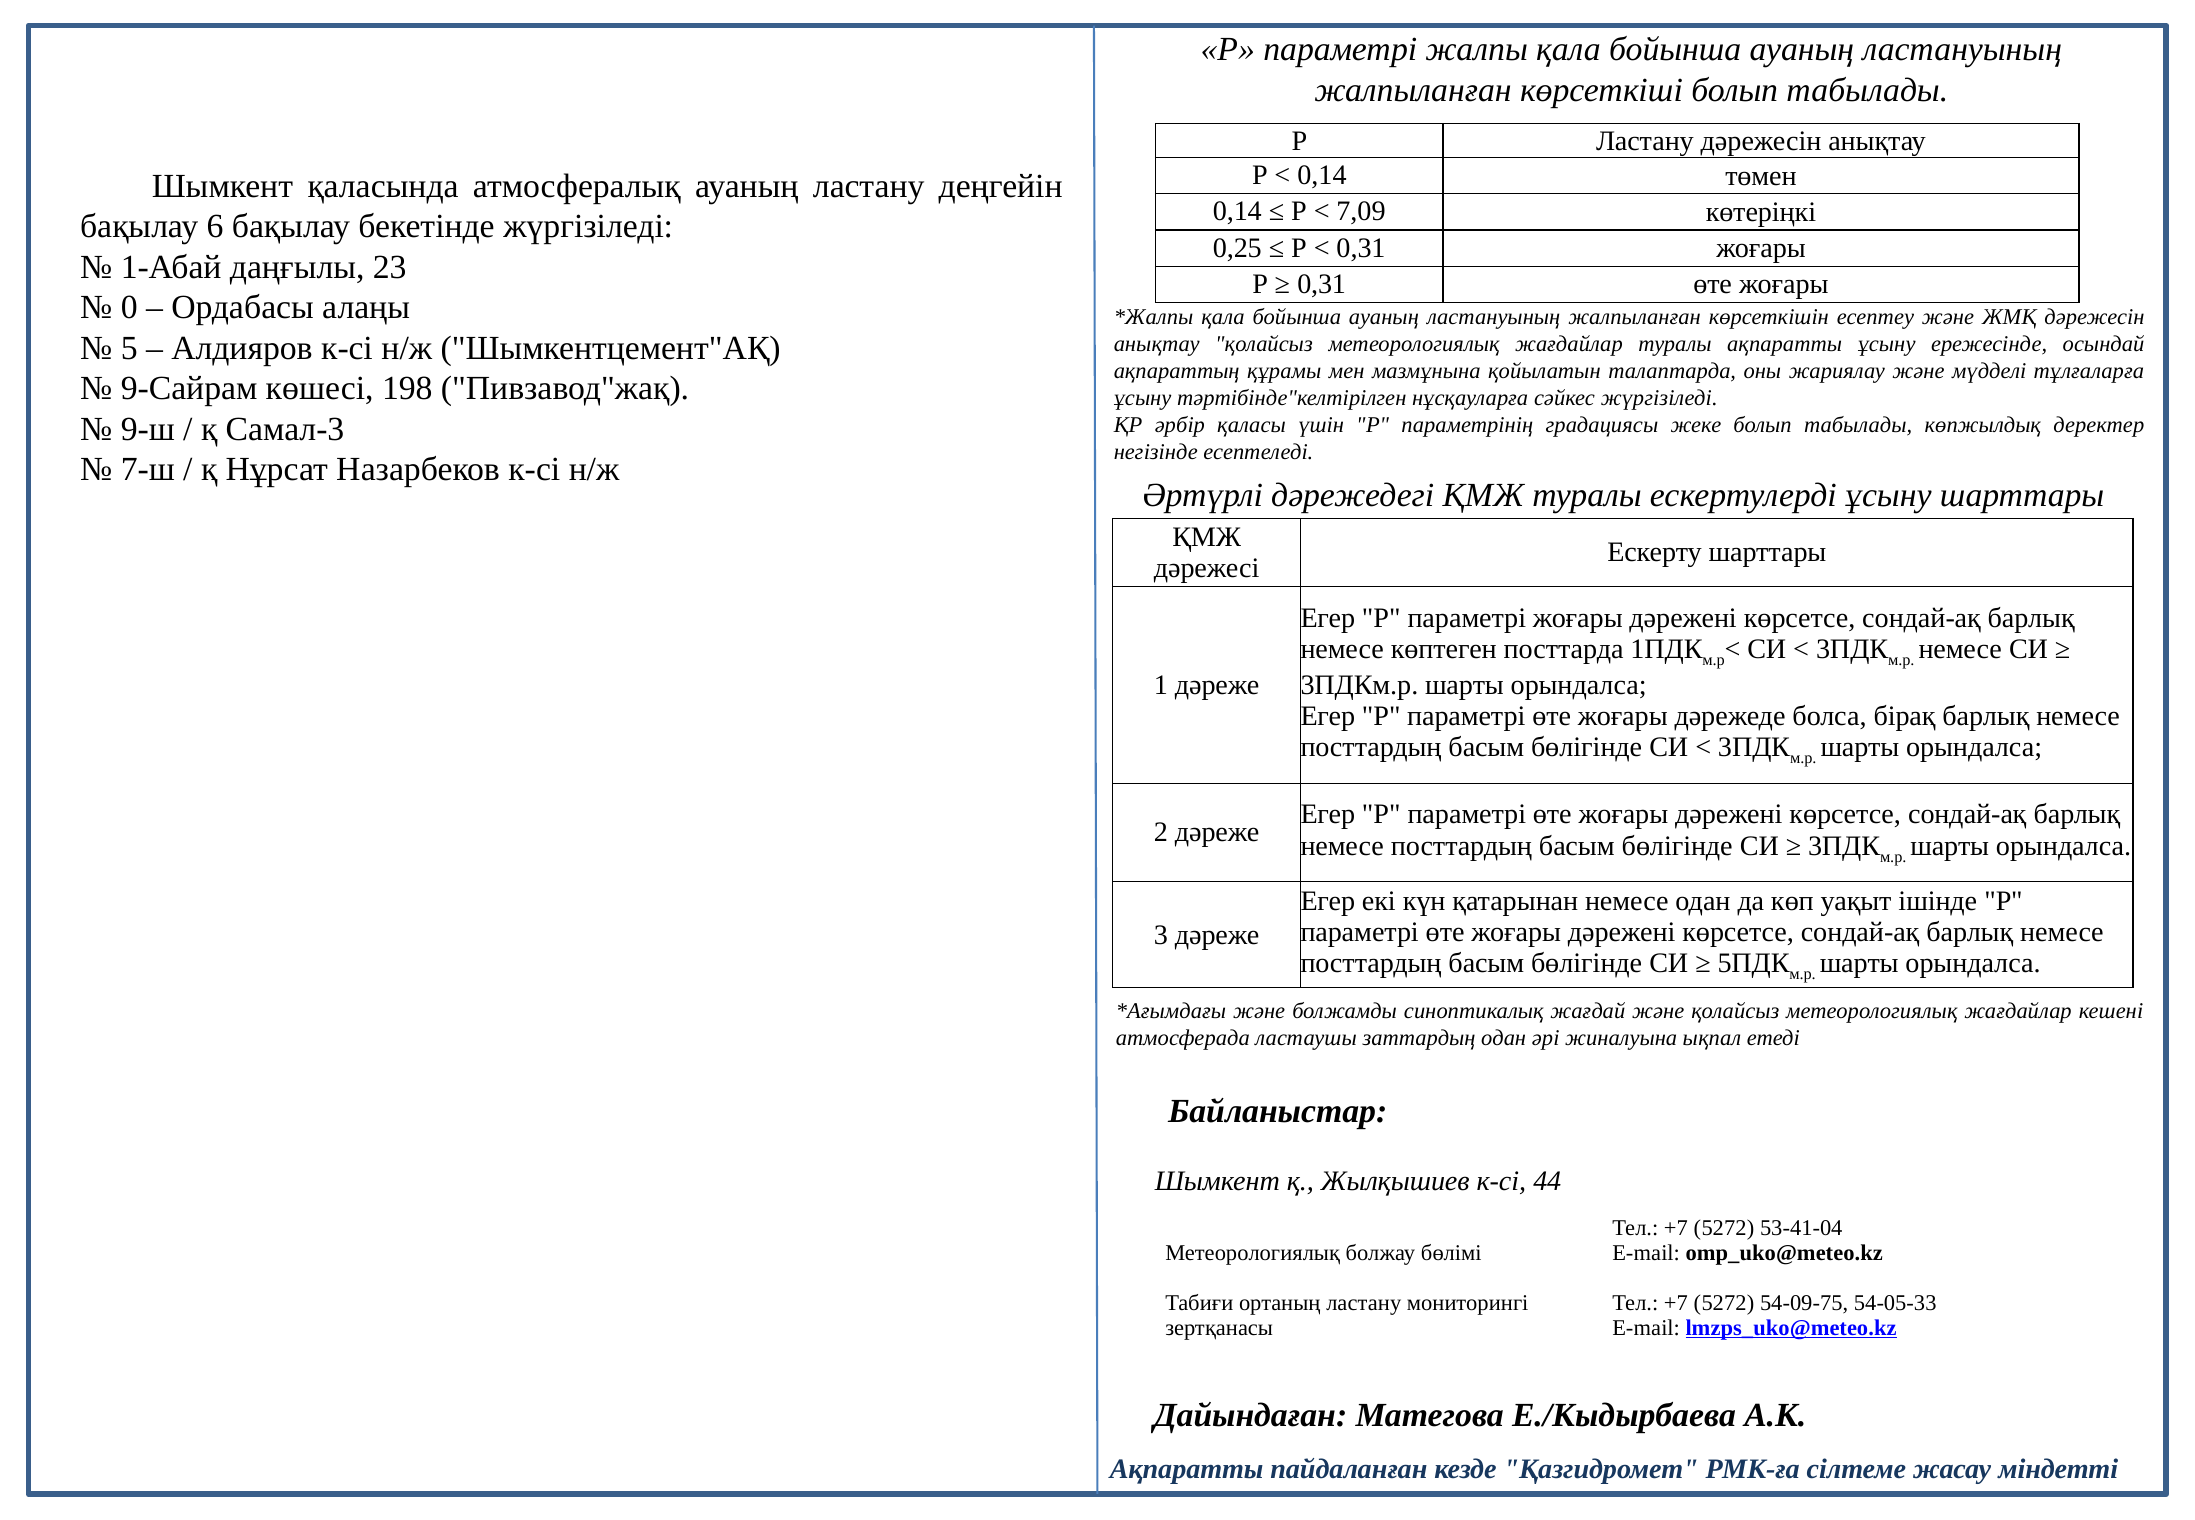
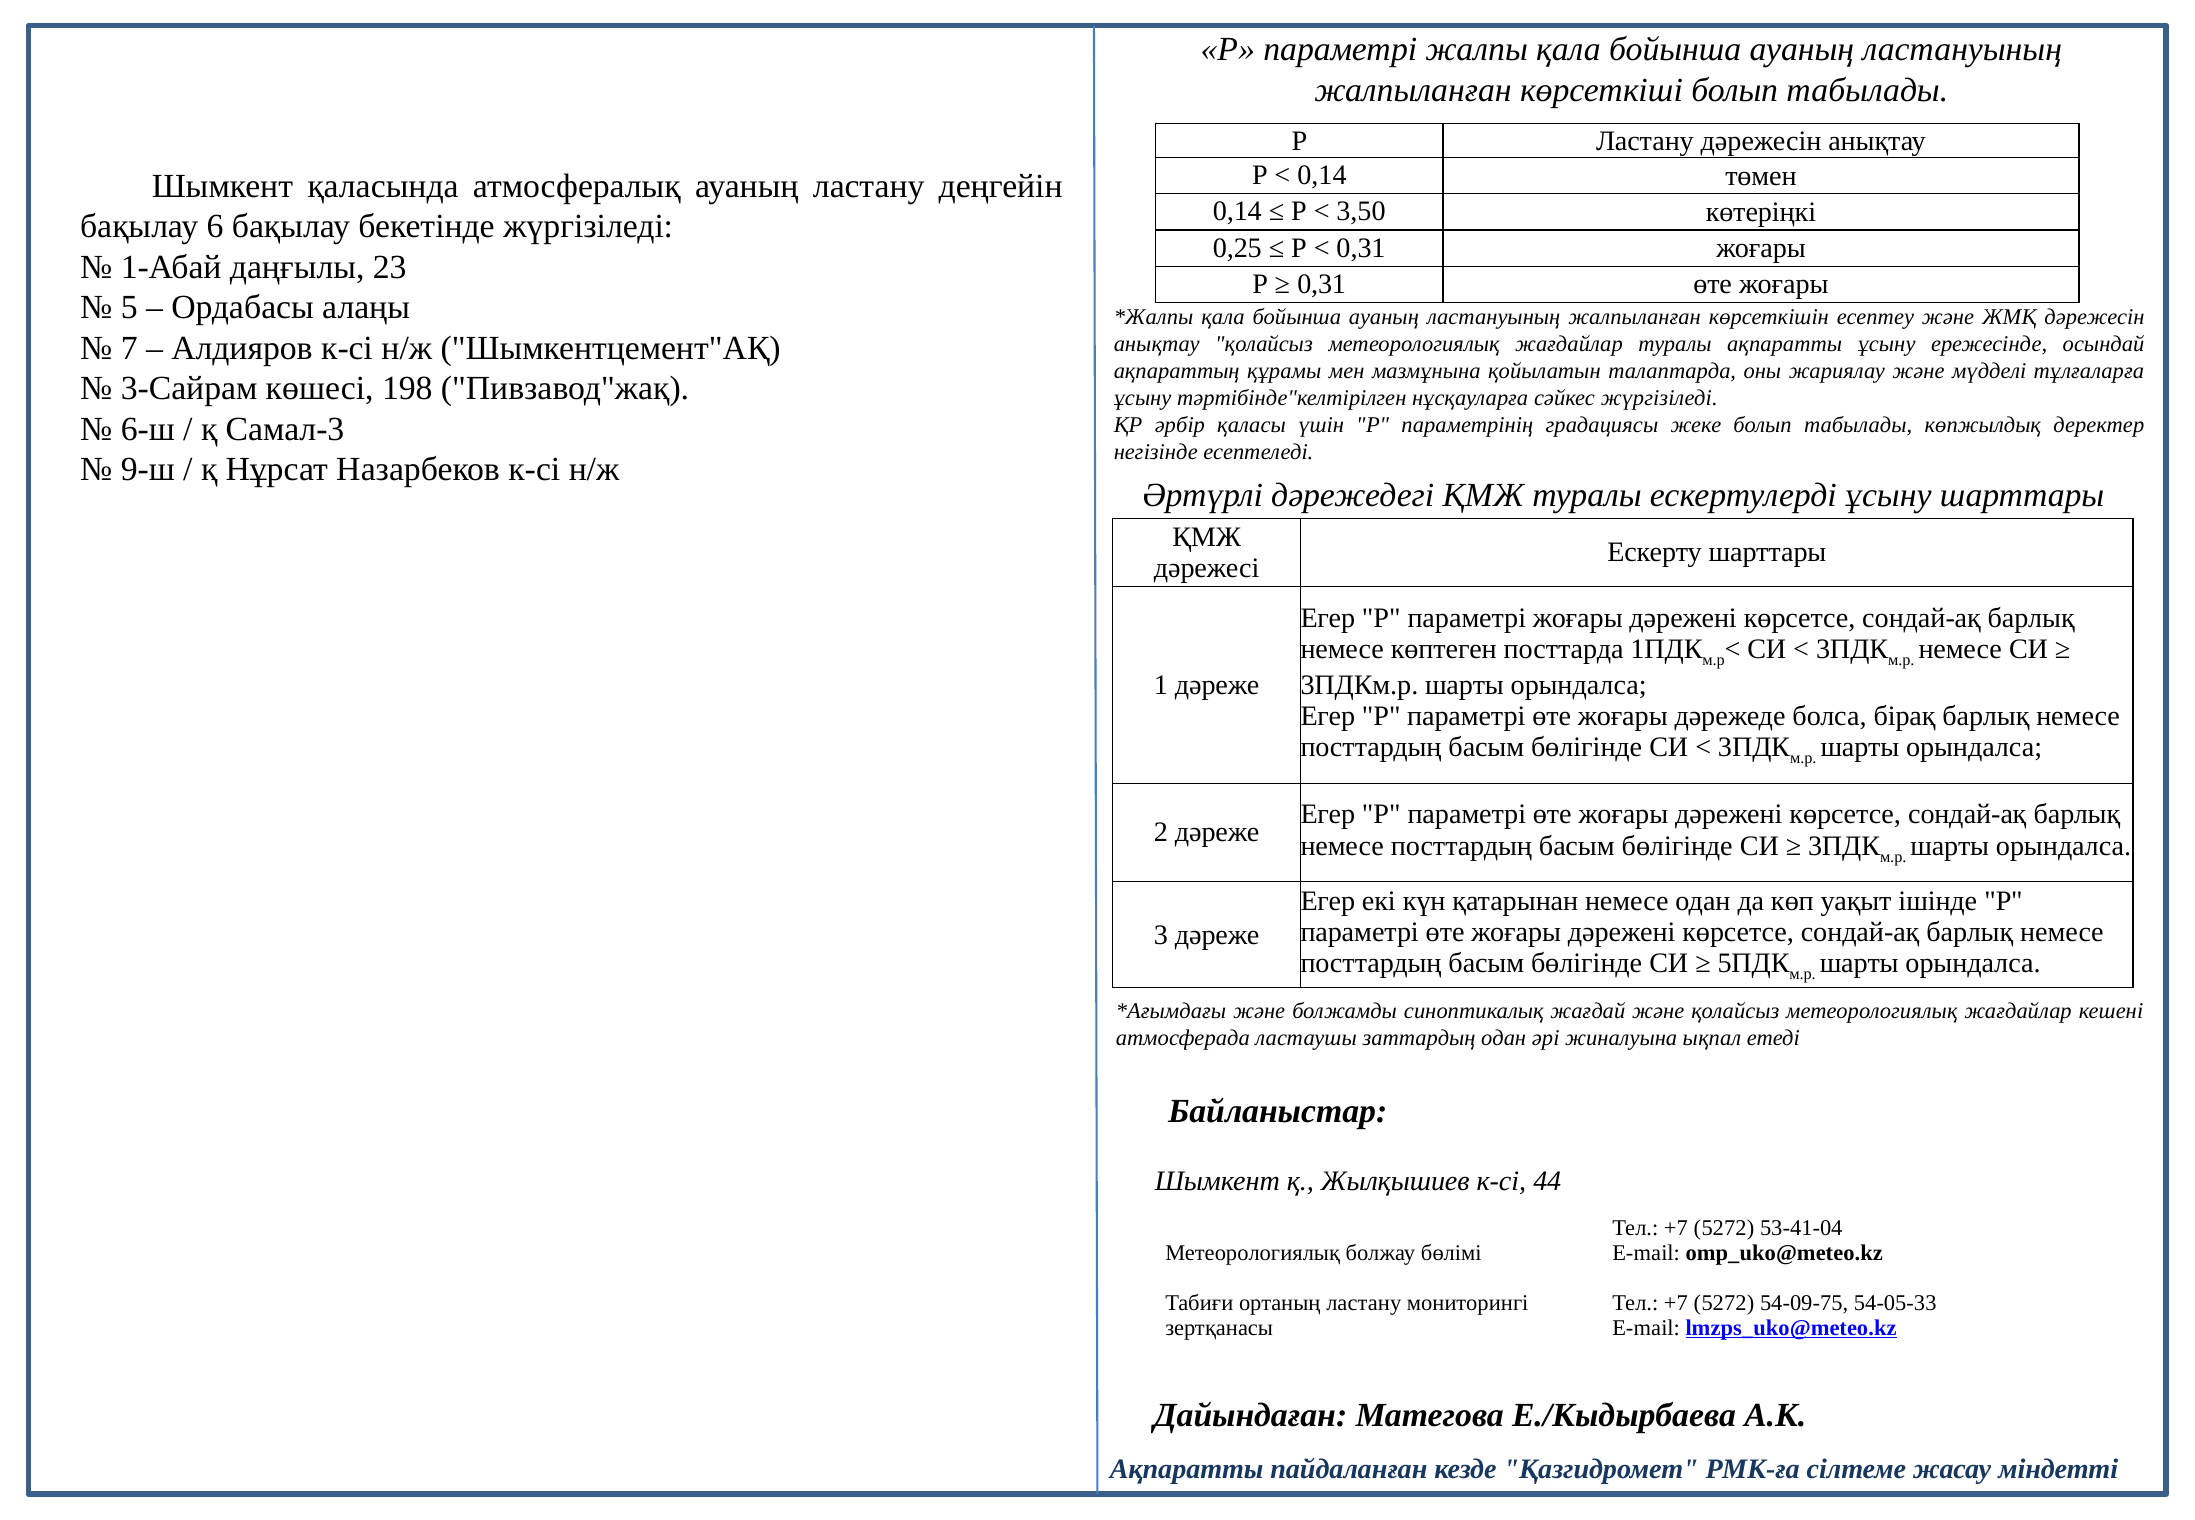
7,09: 7,09 -> 3,50 (1361, 212)
0: 0 -> 5 (129, 308)
5: 5 -> 7 (129, 348)
9-Сайрам: 9-Сайрам -> 3-Сайрам (189, 389)
9-ш: 9-ш -> 6-ш (148, 429)
7-ш: 7-ш -> 9-ш (148, 470)
